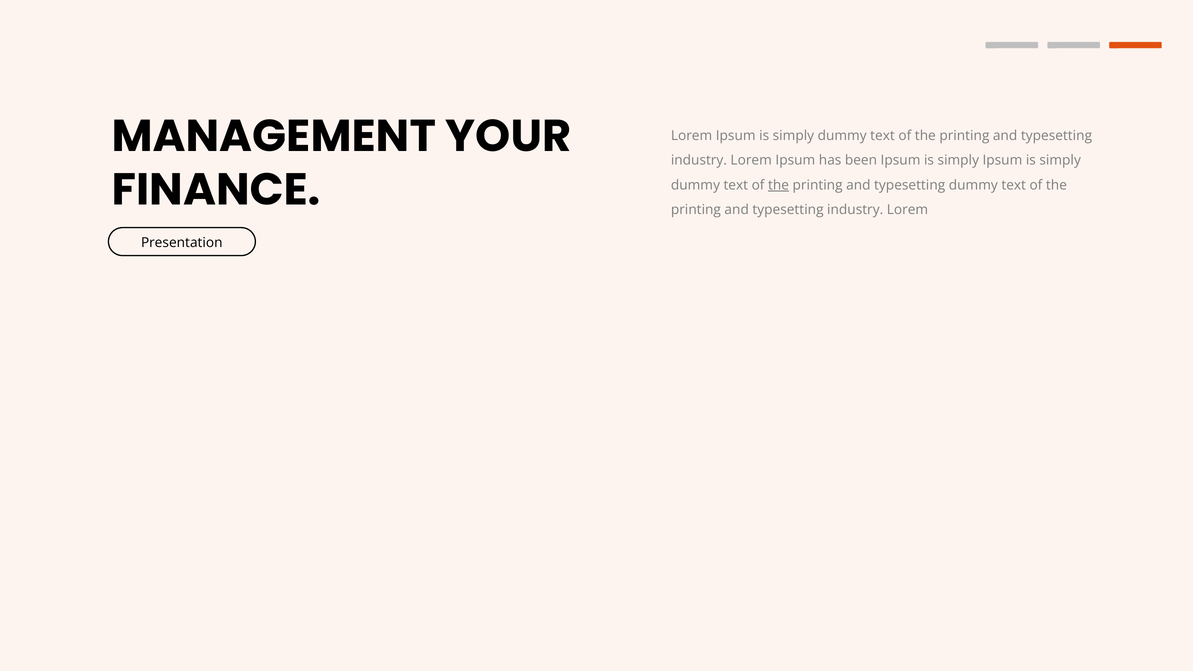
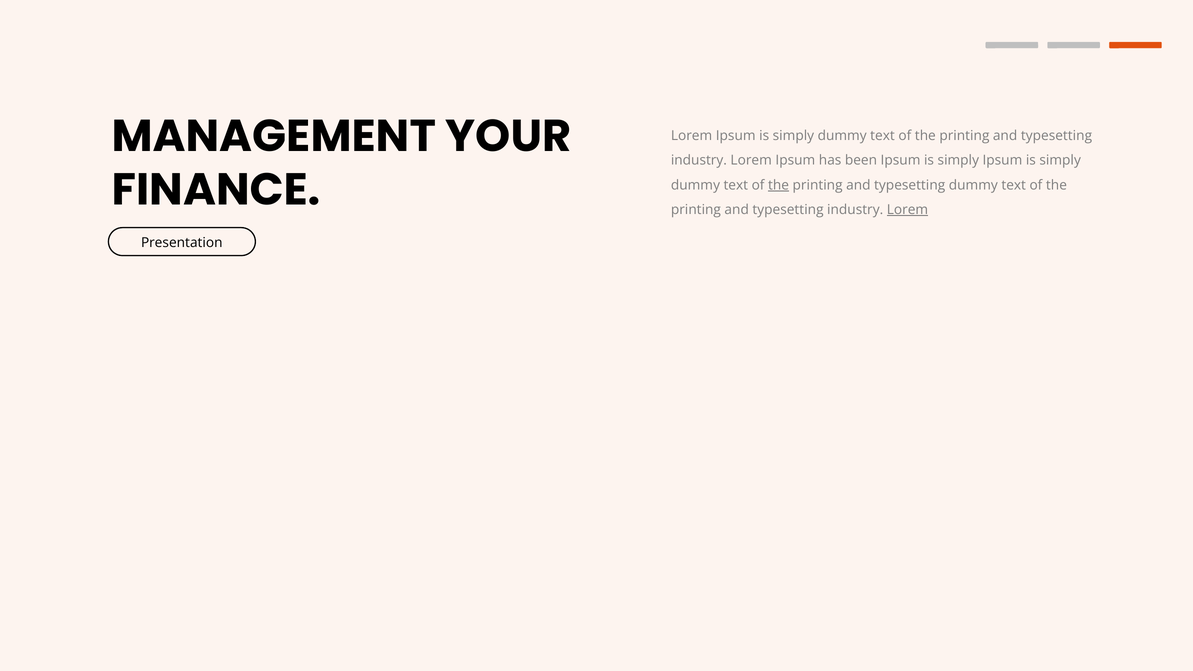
Lorem underline: none -> present (907, 210)
